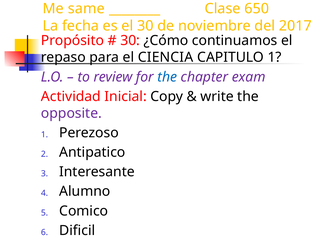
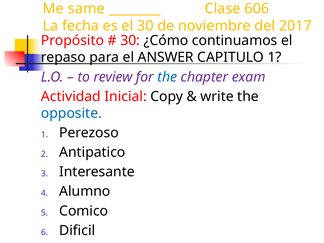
650: 650 -> 606 (257, 9)
CIENCIA: CIENCIA -> ANSWER (166, 57)
opposite colour: purple -> blue (71, 113)
